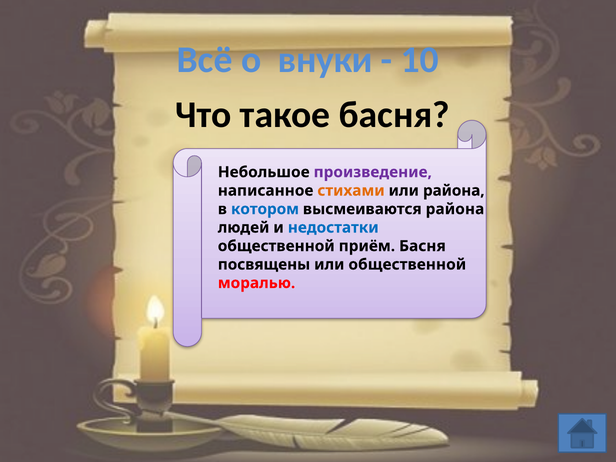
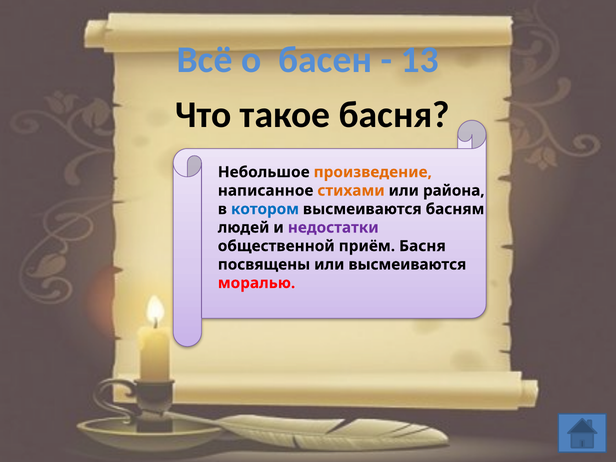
внуки: внуки -> басен (325, 60)
10: 10 -> 13 (420, 60)
произведение colour: purple -> orange (373, 172)
высмеиваются района: района -> басням (455, 209)
недостатки colour: blue -> purple (333, 228)
или общественной: общественной -> высмеиваются (407, 265)
